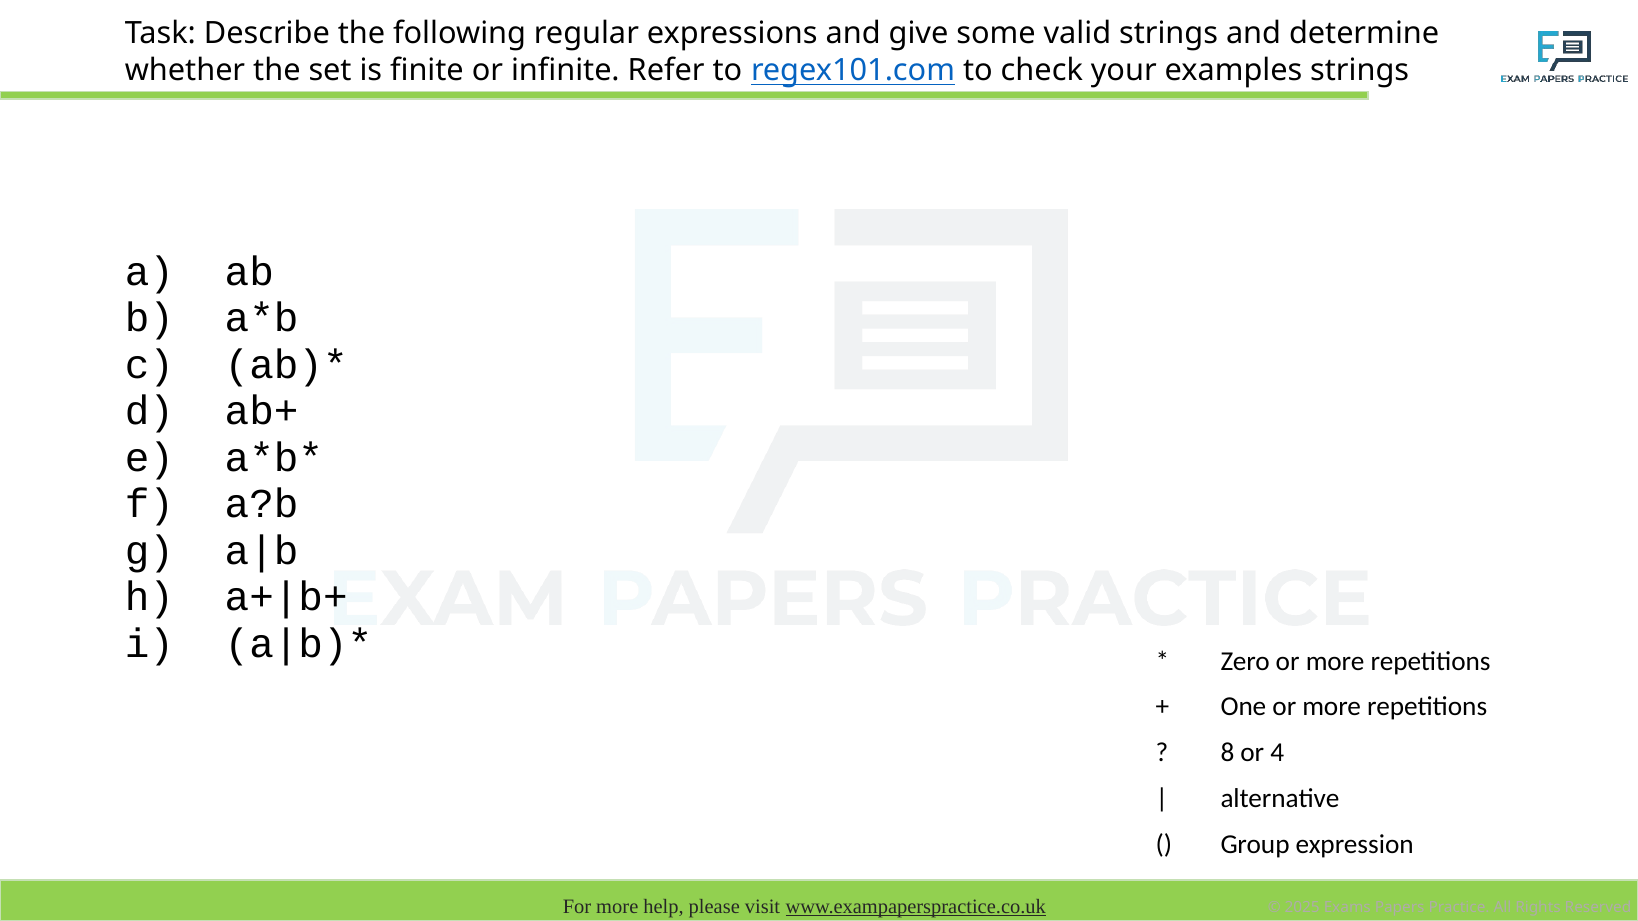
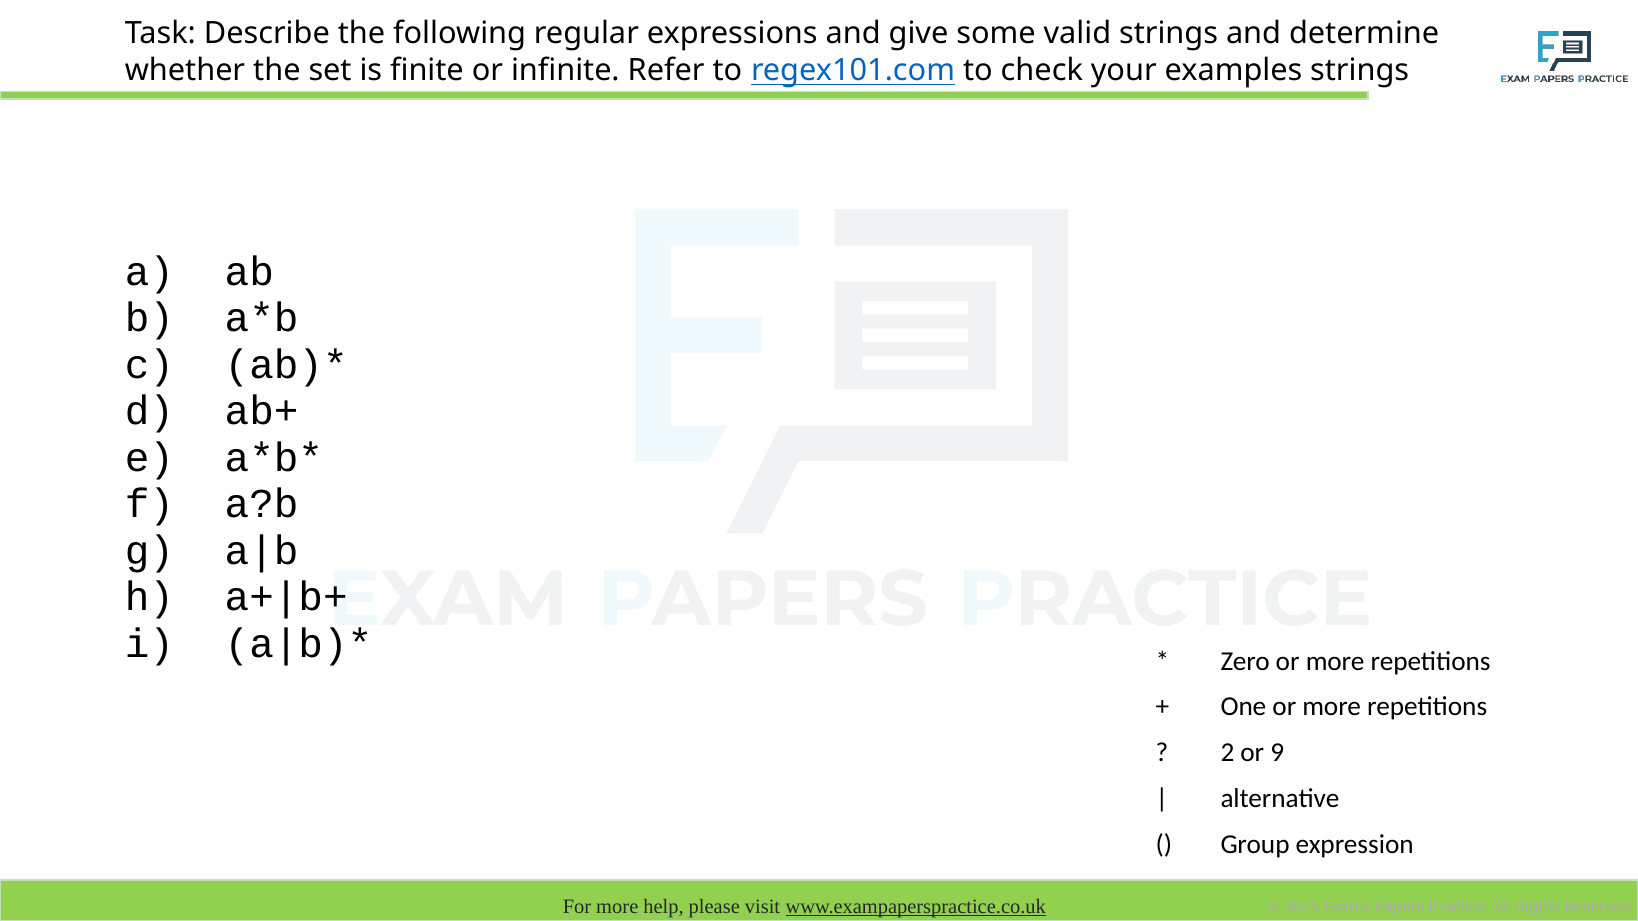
8: 8 -> 2 (1227, 753)
4: 4 -> 9 (1277, 753)
